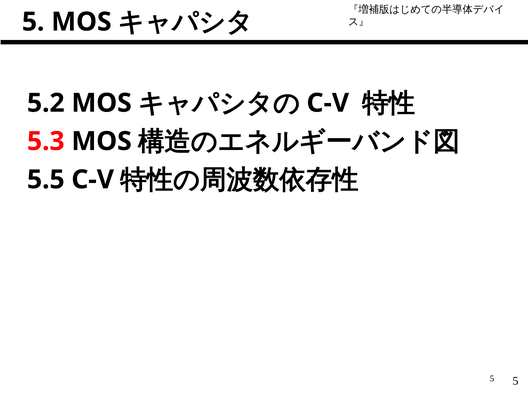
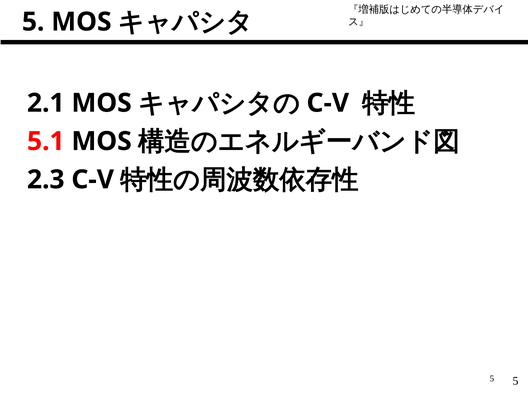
5.2: 5.2 -> 2.1 (46, 103)
5.3: 5.3 -> 5.1 (46, 141)
5.5: 5.5 -> 2.3 (46, 180)
